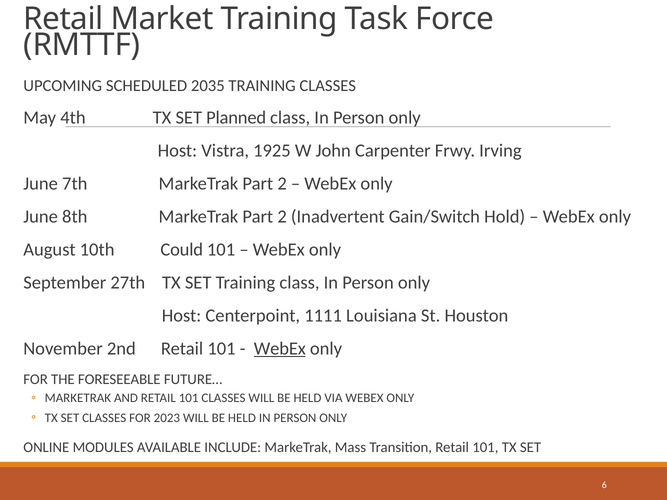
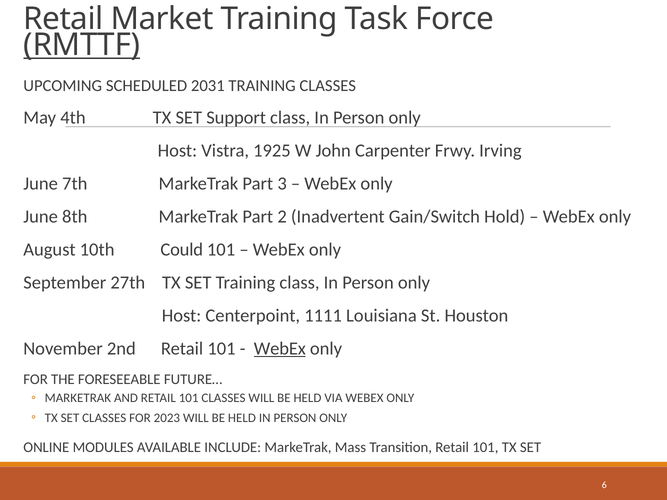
RMTTF underline: none -> present (82, 45)
2035: 2035 -> 2031 (208, 86)
Planned: Planned -> Support (236, 118)
7th MarkeTrak Part 2: 2 -> 3 (282, 184)
